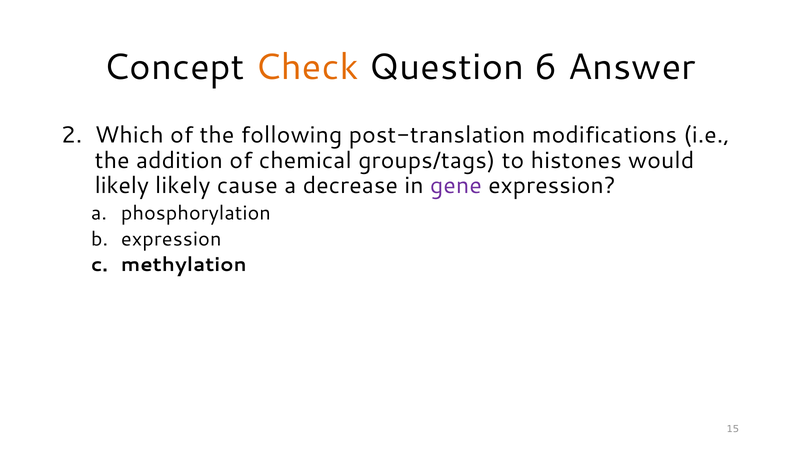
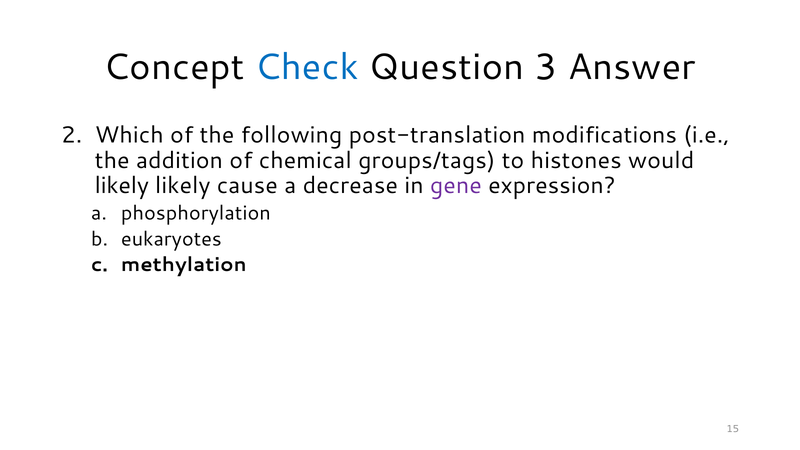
Check colour: orange -> blue (307, 67)
6: 6 -> 3 (546, 67)
expression: expression -> eukaryotes (171, 239)
